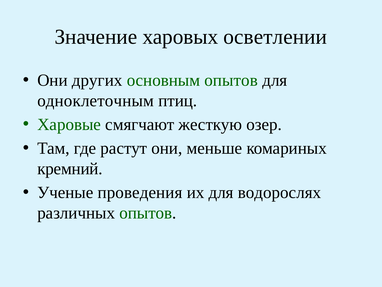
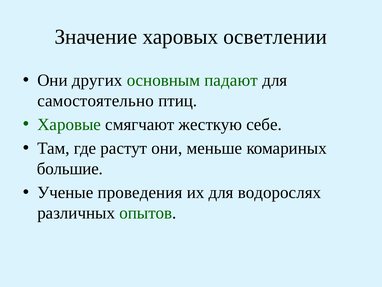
основным опытов: опытов -> падают (231, 80)
одноклеточным: одноклеточным -> самостоятельно (96, 101)
озер: озер -> себе (264, 124)
кремний: кремний -> большие (70, 168)
